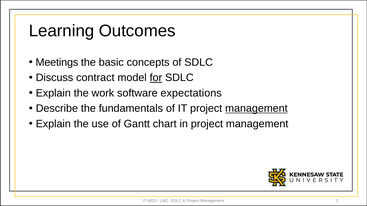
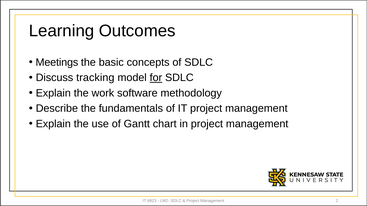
contract: contract -> tracking (95, 78)
expectations: expectations -> methodology (191, 93)
management underline: present -> none (256, 109)
